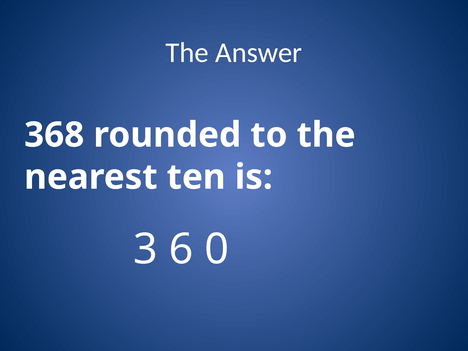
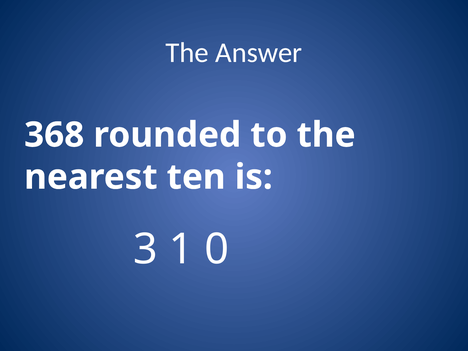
6: 6 -> 1 (181, 249)
